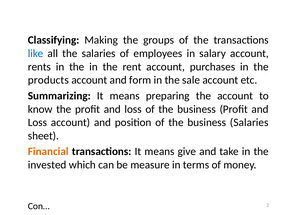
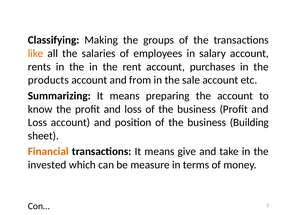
like colour: blue -> orange (36, 53)
form: form -> from (140, 80)
business Salaries: Salaries -> Building (249, 122)
